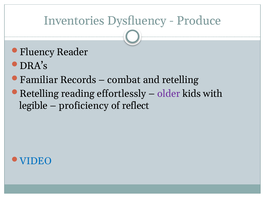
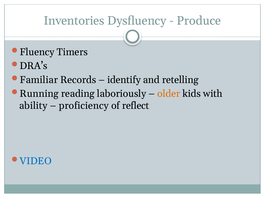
Reader: Reader -> Timers (72, 52)
combat: combat -> identify (124, 80)
Retelling: Retelling -> Running (39, 94)
effortlessly: effortlessly -> laboriously (122, 94)
older colour: purple -> orange (169, 94)
legible: legible -> ability (33, 106)
